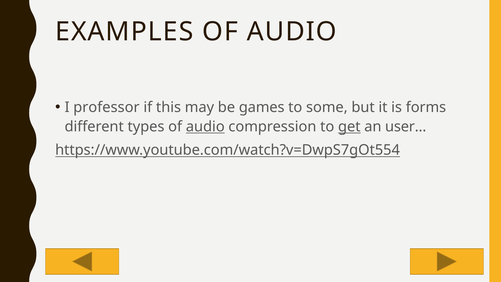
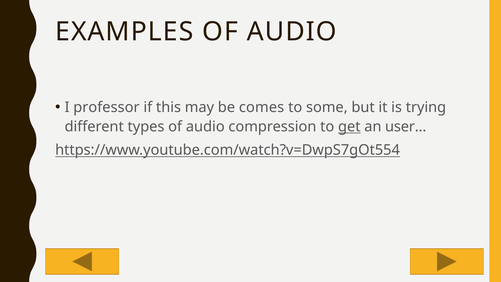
games: games -> comes (262, 107)
forms: forms -> trying (426, 107)
audio underline: present -> none (205, 127)
